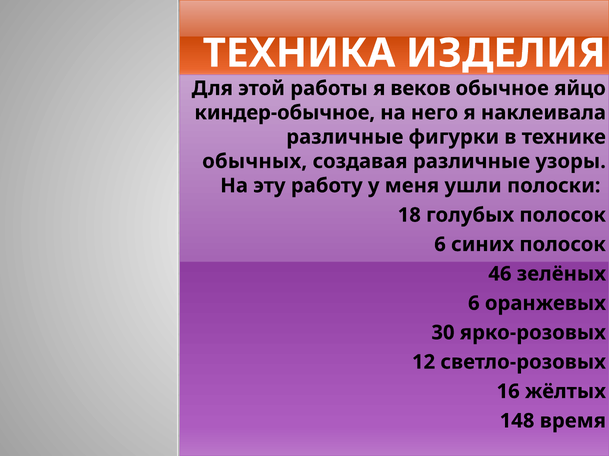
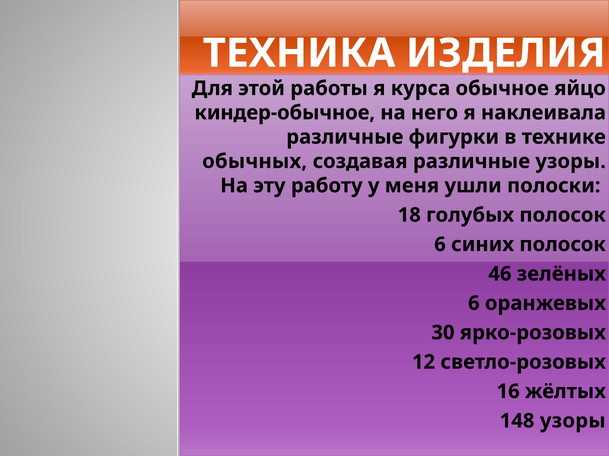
веков: веков -> курса (420, 89)
148 время: время -> узоры (573, 421)
